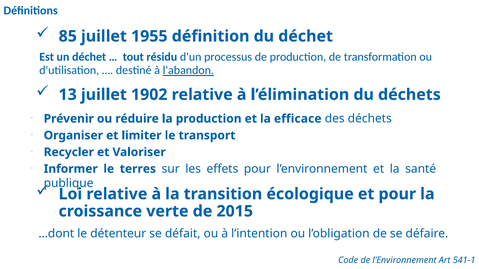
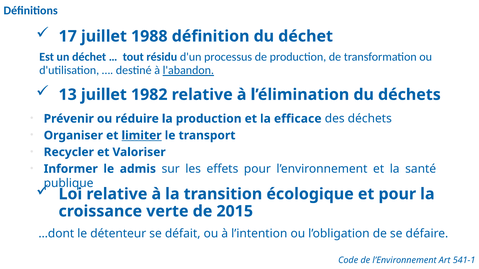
85: 85 -> 17 (68, 36)
1955: 1955 -> 1988 (149, 36)
1902: 1902 -> 1982 (149, 95)
limiter underline: none -> present (142, 136)
terres: terres -> admis (138, 169)
